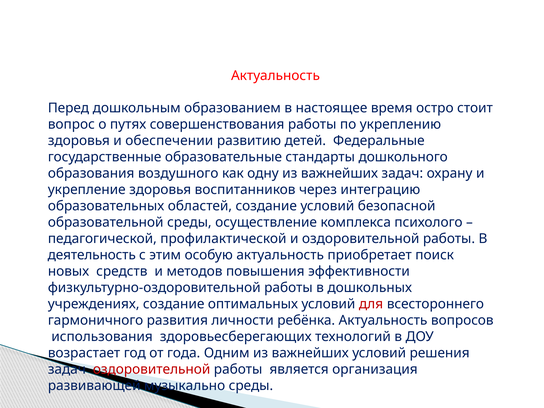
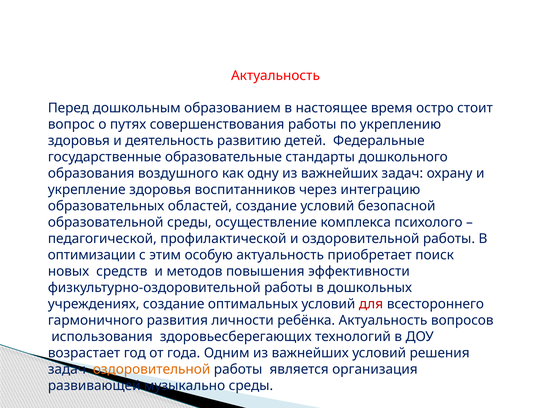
обеспечении: обеспечении -> деятельность (169, 141)
деятельность: деятельность -> оптимизации (92, 255)
оздоровительной colour: red -> orange (152, 369)
